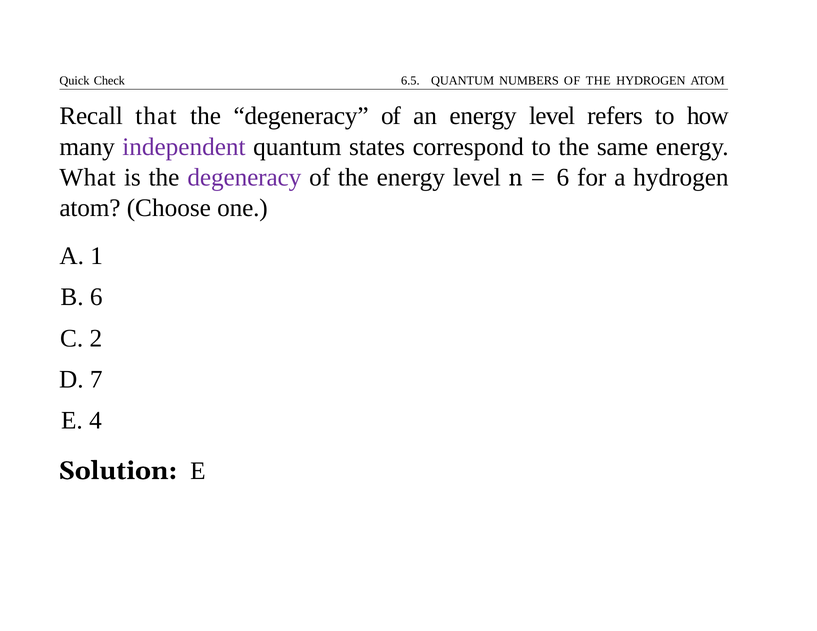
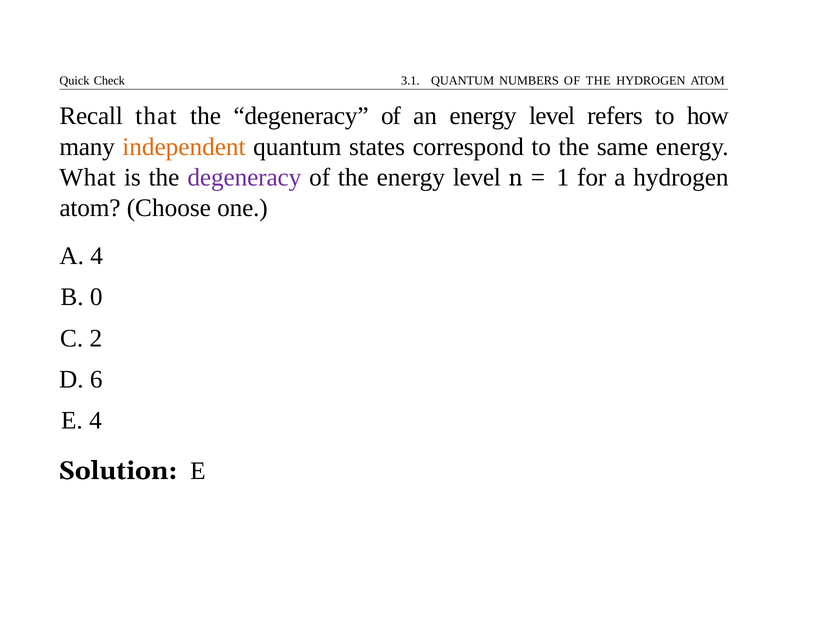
6.5: 6.5 -> 3.1 (410, 81)
independent colour: purple -> orange (184, 147)
6: 6 -> 1 (563, 177)
A 1: 1 -> 4 (97, 256)
B 6: 6 -> 0 (96, 297)
7: 7 -> 6 (96, 380)
